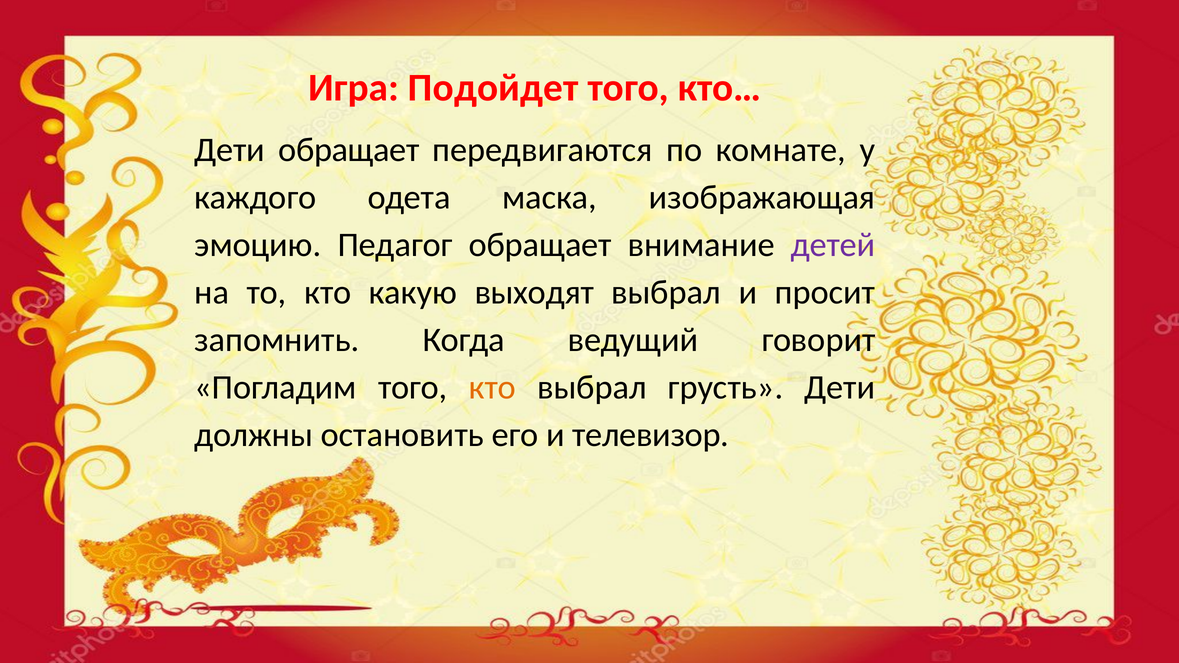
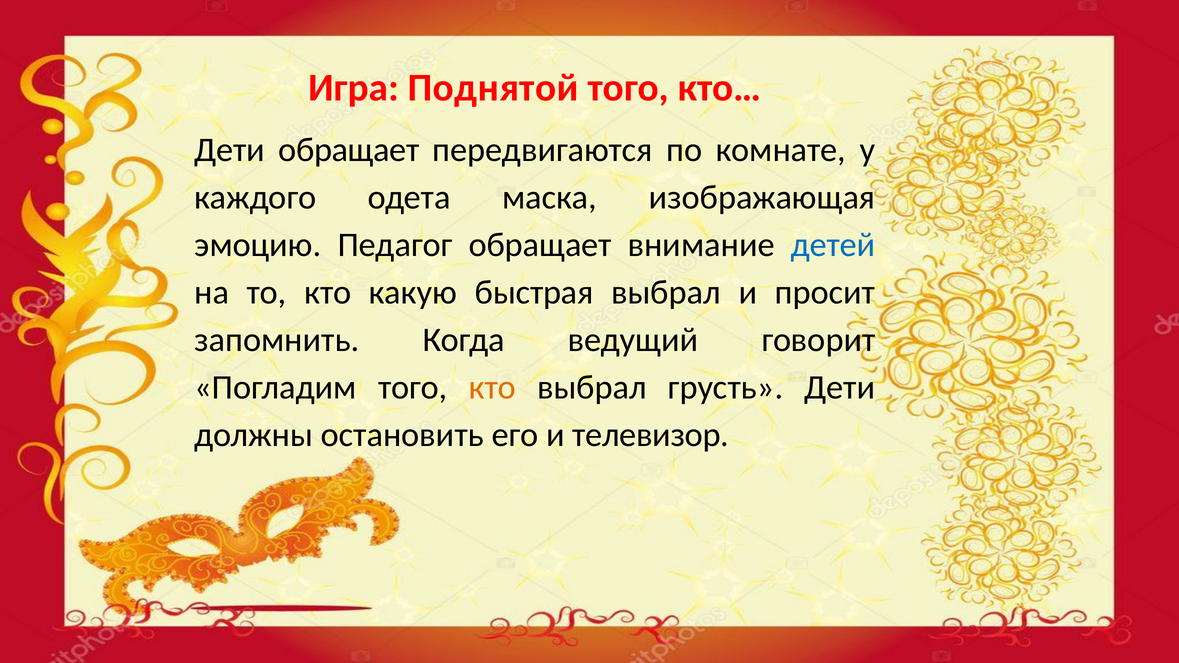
Подойдет: Подойдет -> Поднятой (493, 88)
детей colour: purple -> blue (833, 245)
выходят: выходят -> быстрая (534, 292)
